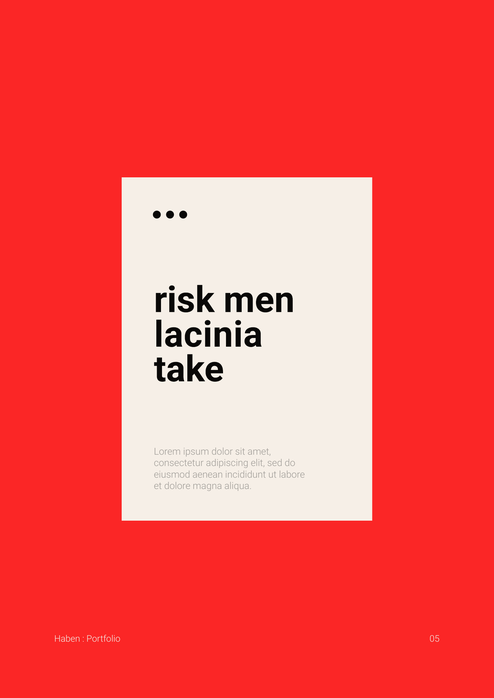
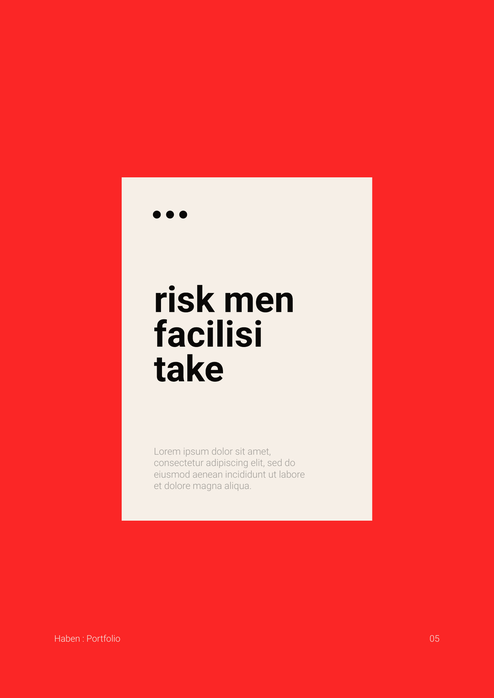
lacinia: lacinia -> facilisi (208, 335)
